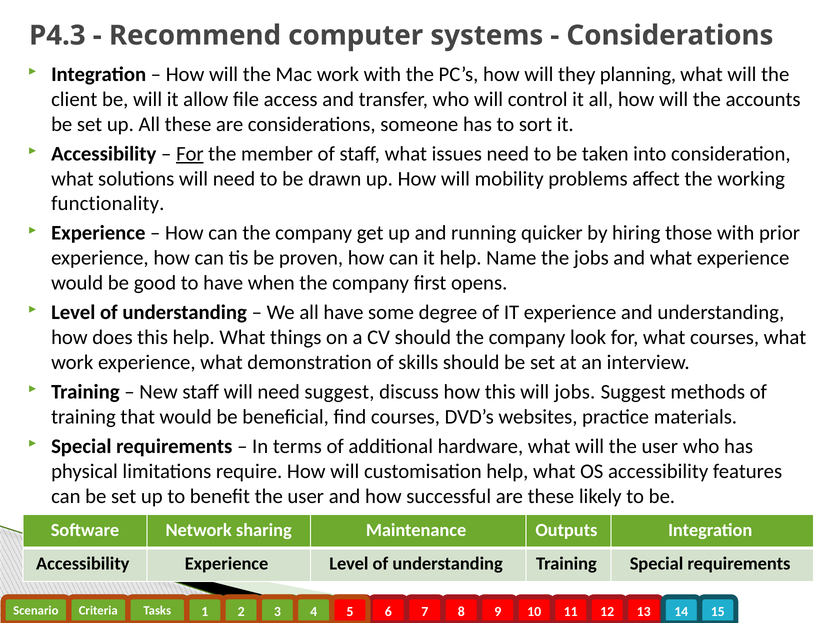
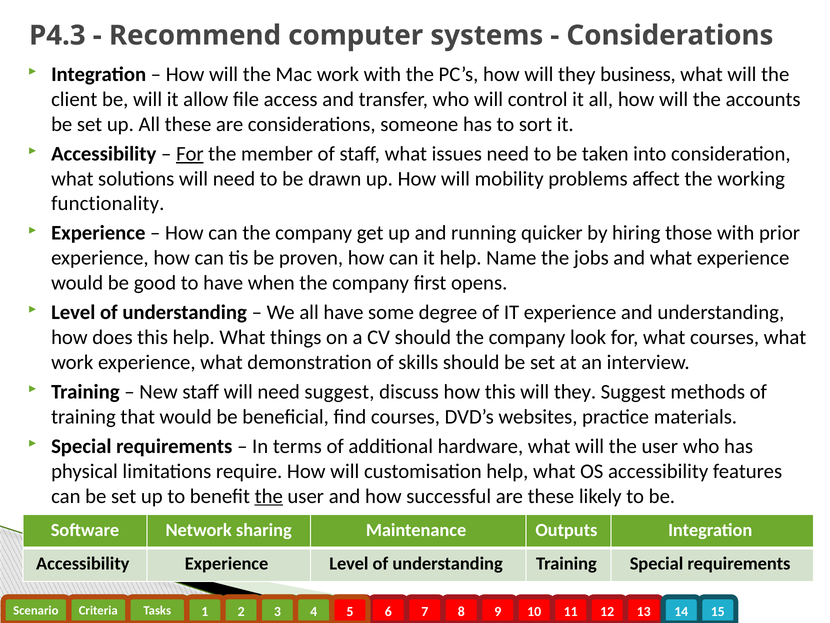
planning: planning -> business (638, 74)
this will jobs: jobs -> they (575, 392)
the underline: none -> present (269, 496)
